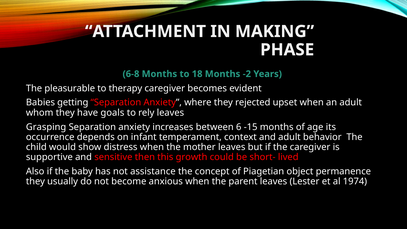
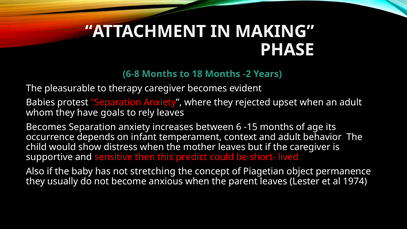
getting: getting -> protest (73, 103)
Grasping: Grasping -> Becomes (46, 127)
growth: growth -> predict (191, 157)
assistance: assistance -> stretching (153, 171)
